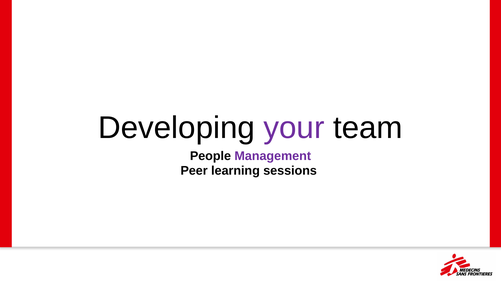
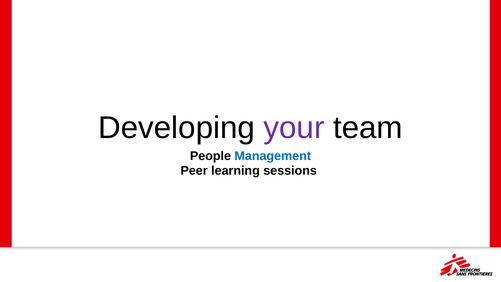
Management colour: purple -> blue (273, 156)
